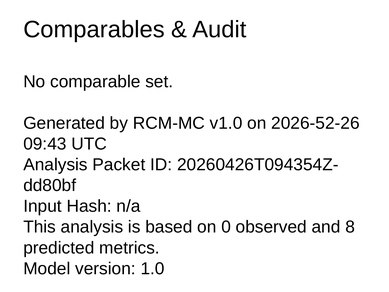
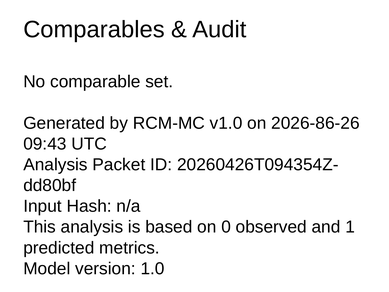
2026-52-26: 2026-52-26 -> 2026-86-26 (315, 123)
8: 8 -> 1 (350, 227)
